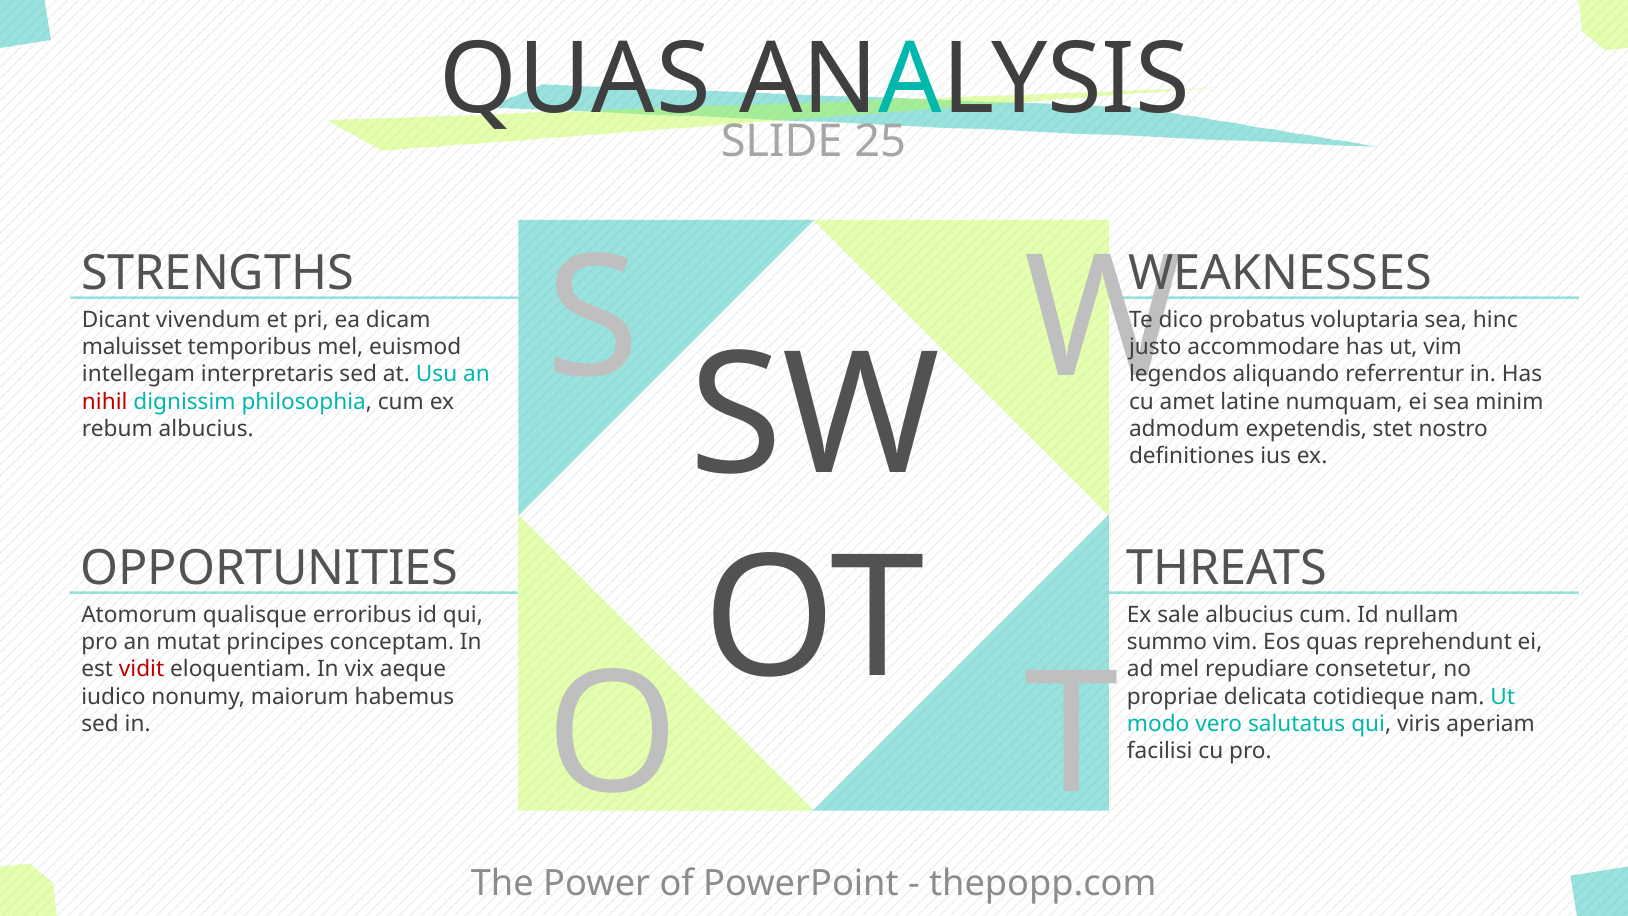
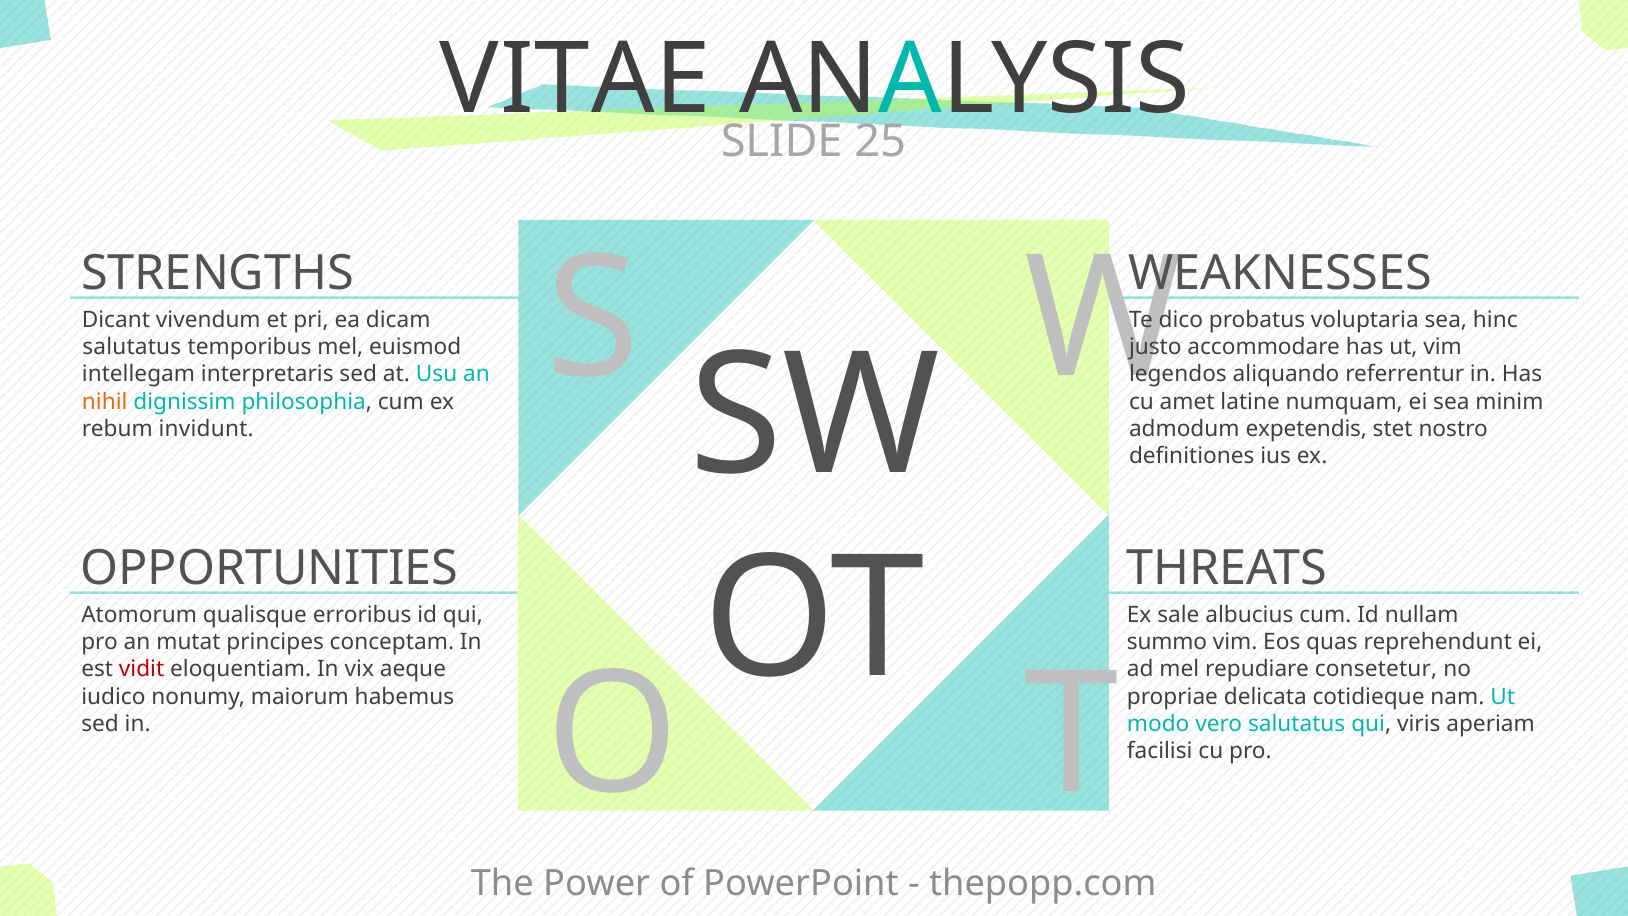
QUAS: QUAS -> VITAE (575, 79)
maluisset: maluisset -> salutatus (132, 347)
nihil colour: red -> orange (105, 402)
rebum albucius: albucius -> invidunt (206, 429)
